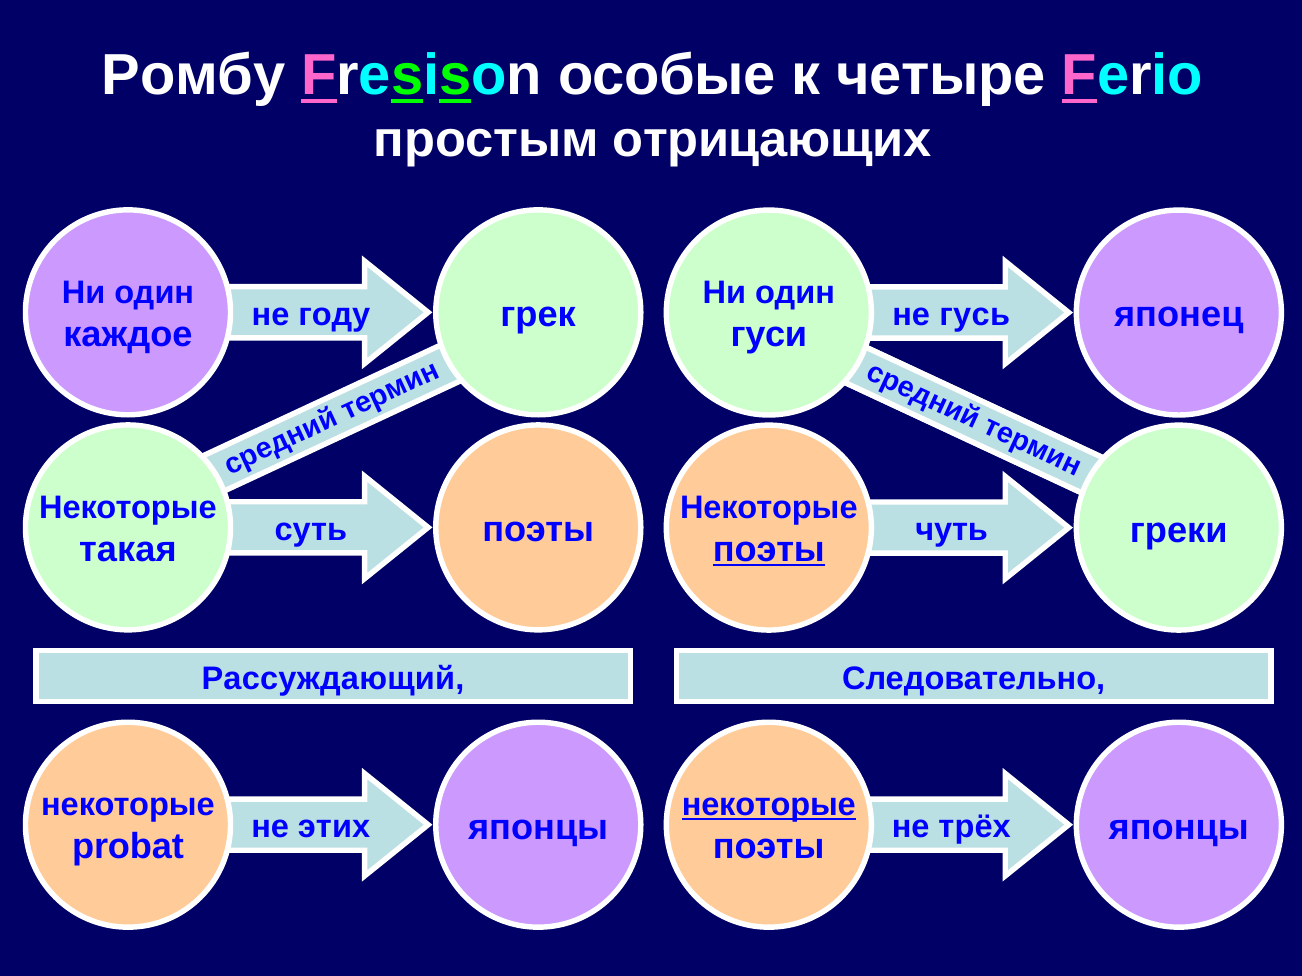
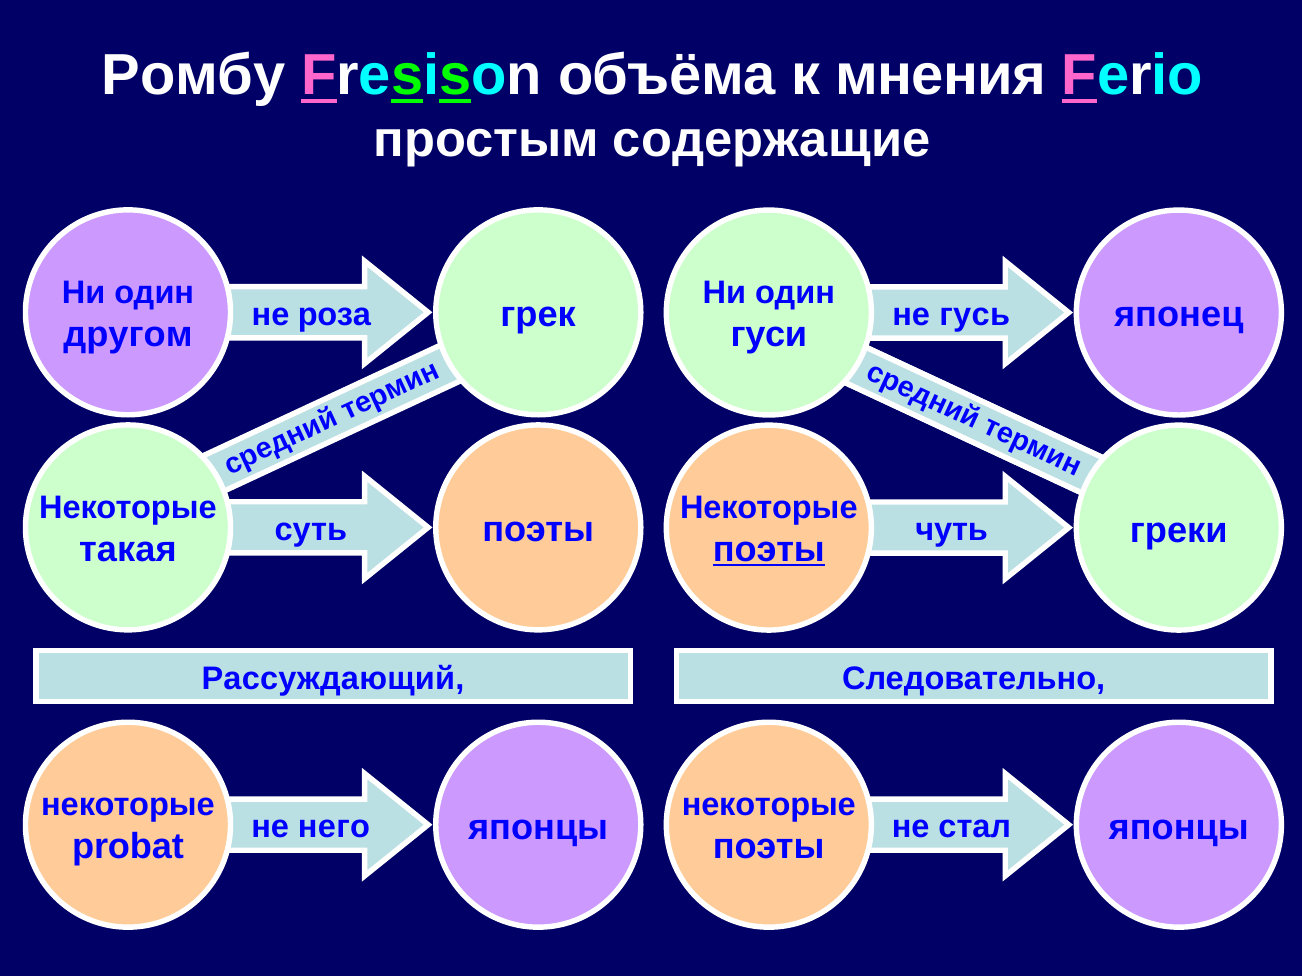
особые: особые -> объёма (667, 76)
четыре: четыре -> мнения (941, 76)
отрицающих: отрицающих -> содержащие (772, 140)
году: году -> роза (334, 315)
каждое: каждое -> другом (128, 335)
некоторые underline: present -> none (769, 806)
этих: этих -> него (334, 827)
трёх: трёх -> стал (975, 827)
